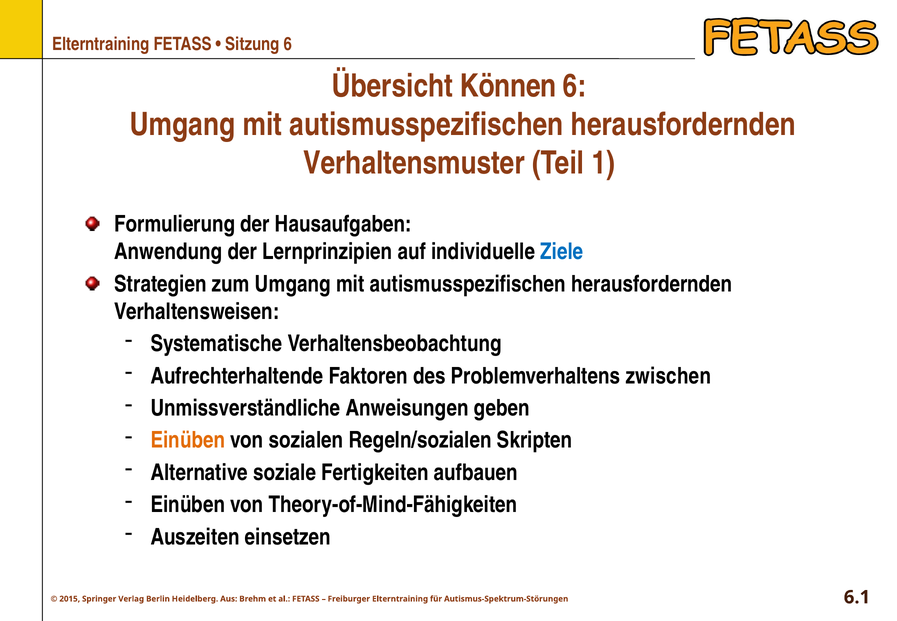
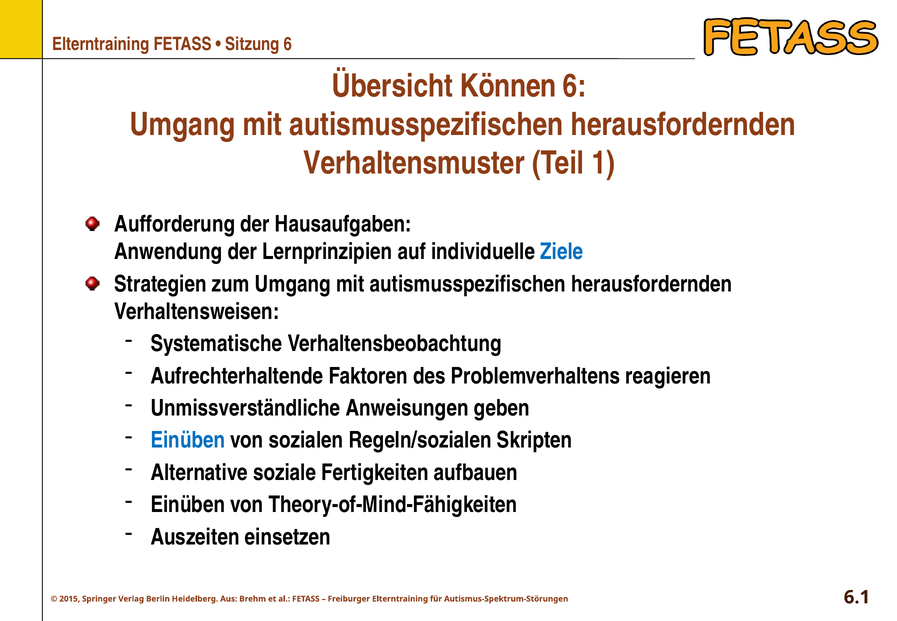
Formulierung: Formulierung -> Aufforderung (175, 224)
zwischen: zwischen -> reagieren (668, 376)
Einüben colour: orange -> blue (188, 440)
